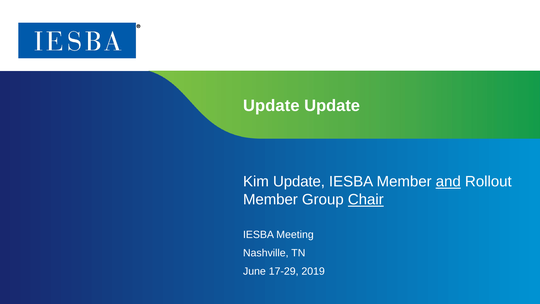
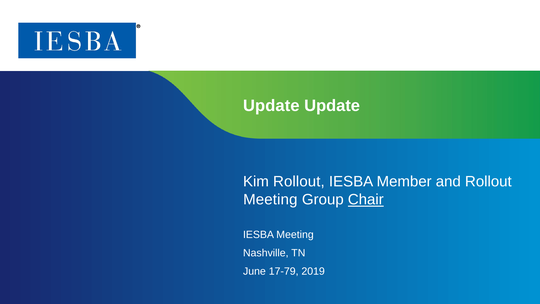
Kim Update: Update -> Rollout (299, 182)
and underline: present -> none (448, 182)
Member: Member -> Meeting (270, 200)
17-29: 17-29 -> 17-79 (284, 271)
